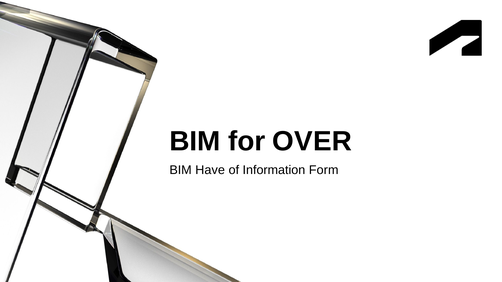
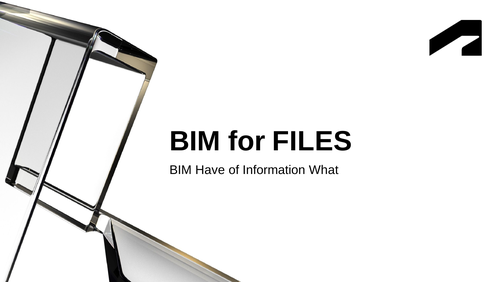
OVER: OVER -> FILES (312, 142)
Form: Form -> What (324, 170)
